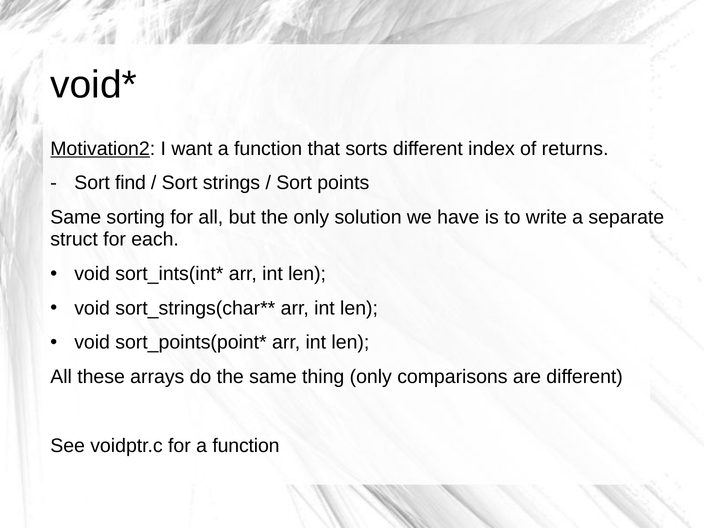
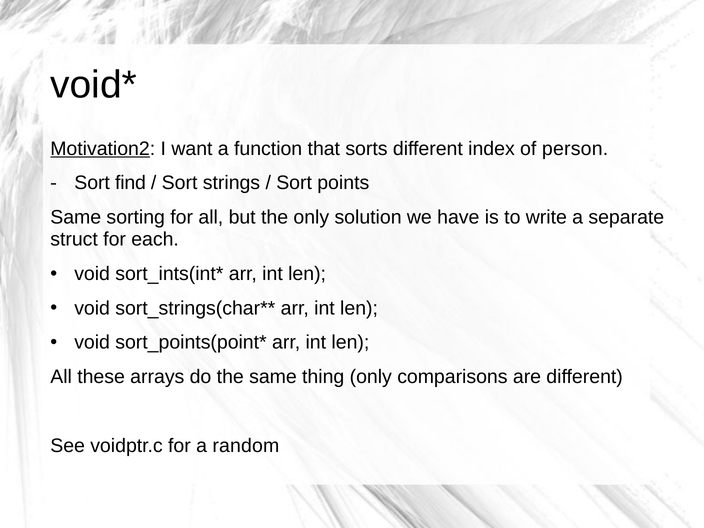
returns: returns -> person (575, 149)
for a function: function -> random (246, 446)
